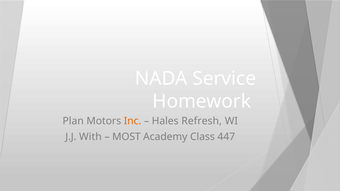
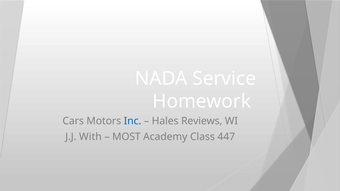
Plan: Plan -> Cars (73, 121)
Inc colour: orange -> blue (133, 121)
Refresh: Refresh -> Reviews (202, 121)
